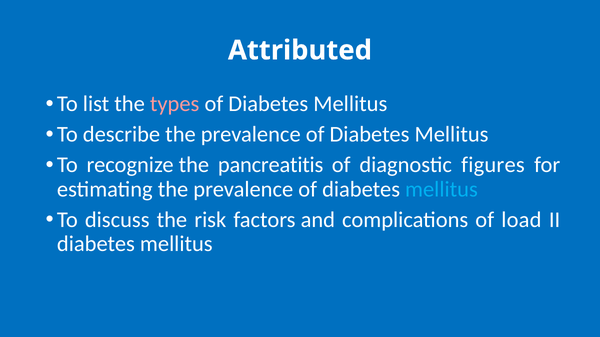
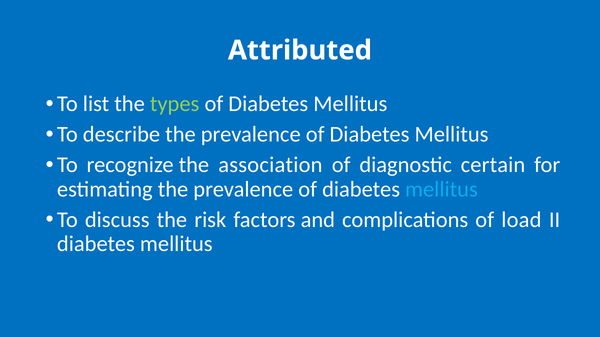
types colour: pink -> light green (175, 104)
pancreatitis: pancreatitis -> association (270, 165)
figures: figures -> certain (493, 165)
